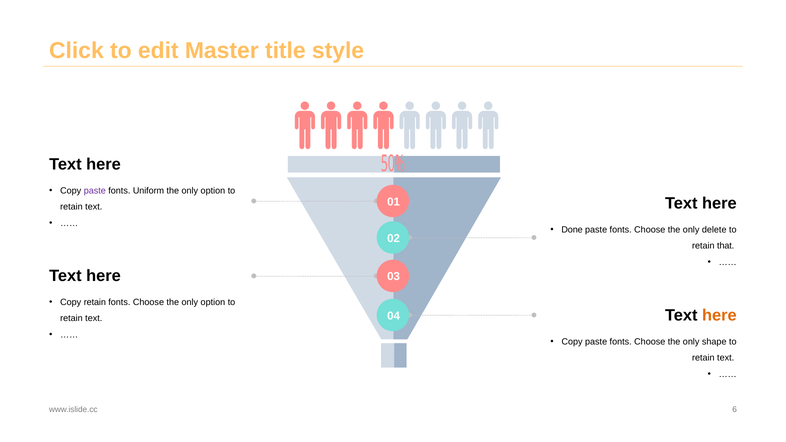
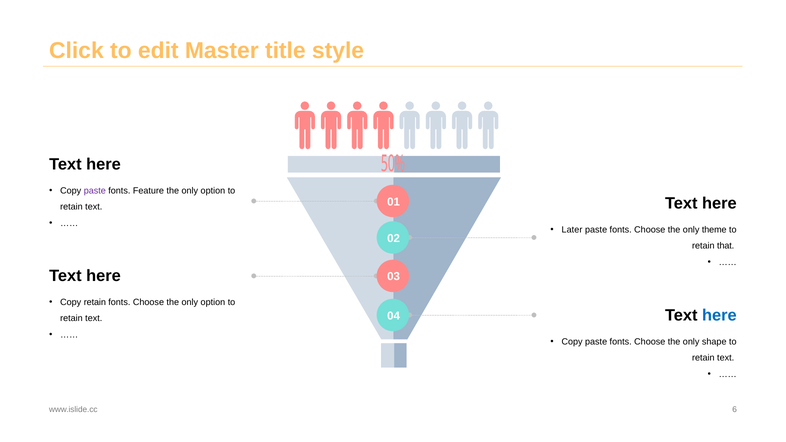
Uniform: Uniform -> Feature (148, 191)
Done: Done -> Later (572, 230)
delete: delete -> theme (714, 230)
here colour: orange -> blue (719, 316)
